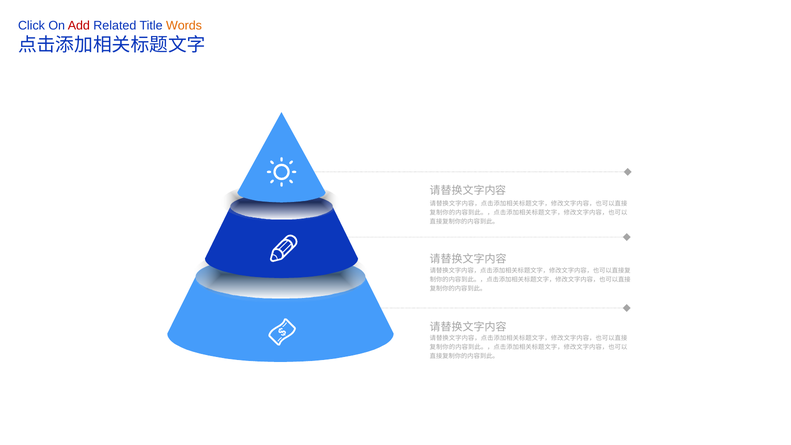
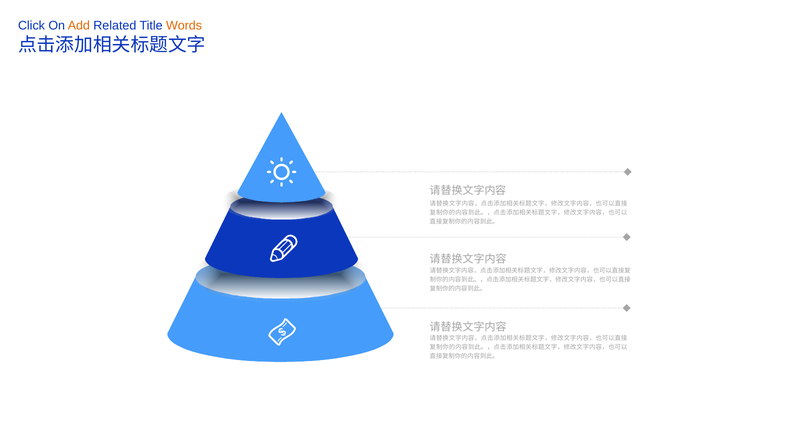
Add colour: red -> orange (79, 26)
